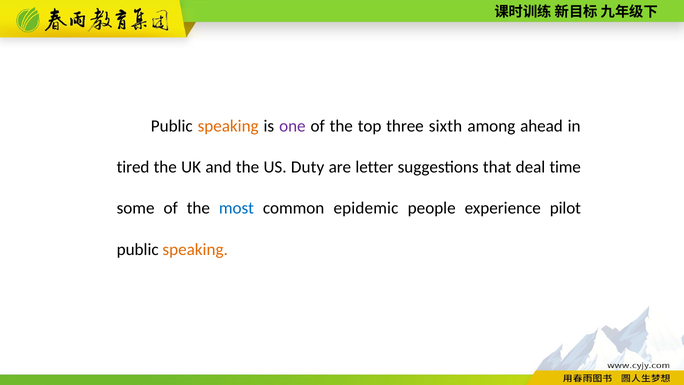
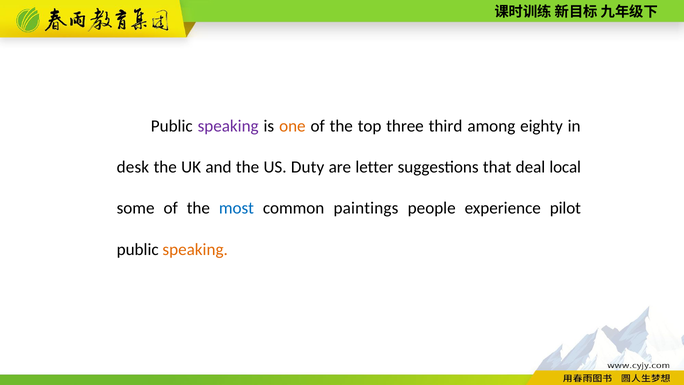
speaking colour: orange -> purple (228, 126)
one colour: purple -> orange (292, 126)
sixth: sixth -> third (446, 126)
ahead: ahead -> eighty (541, 126)
tired: tired -> desk (133, 167)
time: time -> local (565, 167)
epidemic: epidemic -> paintings (366, 208)
